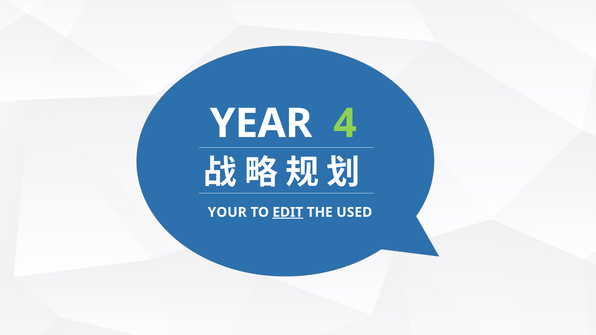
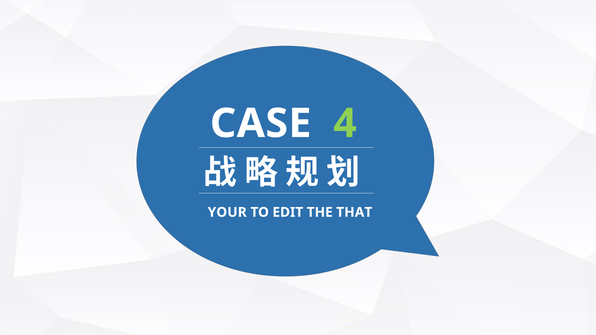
YEAR: YEAR -> CASE (261, 124)
EDIT underline: present -> none (288, 212)
USED: USED -> THAT (354, 212)
